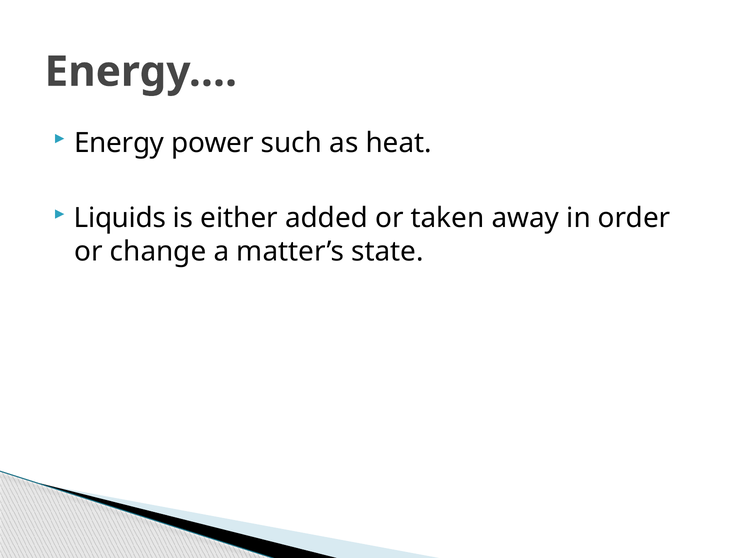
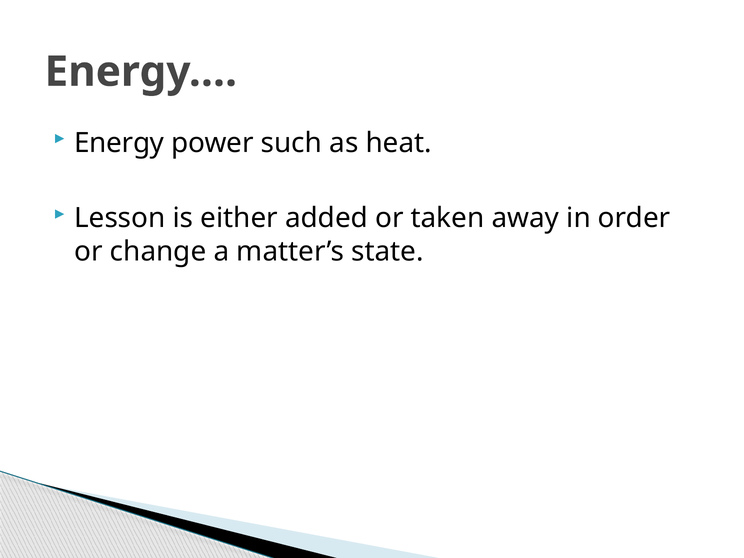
Liquids: Liquids -> Lesson (120, 218)
